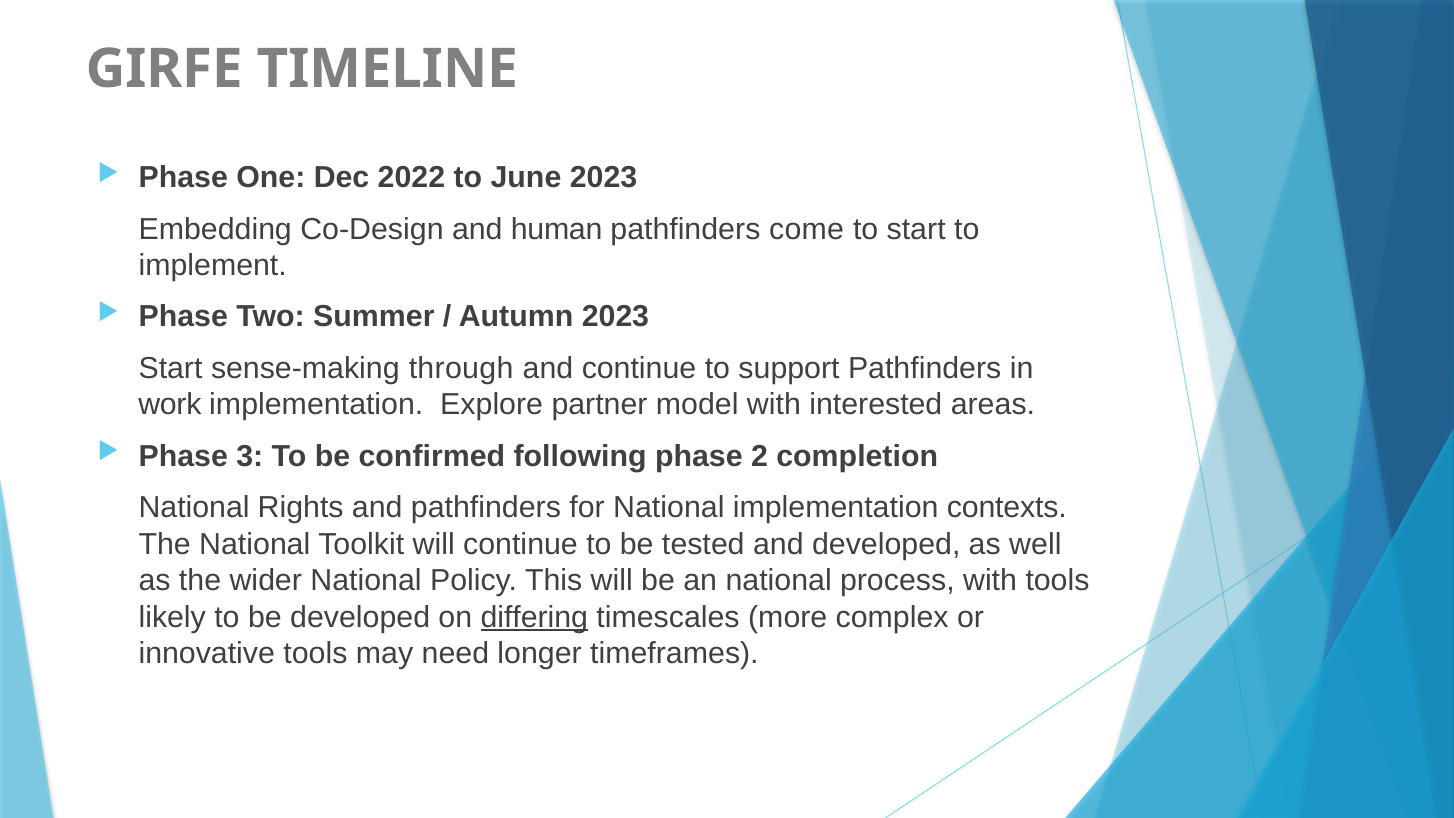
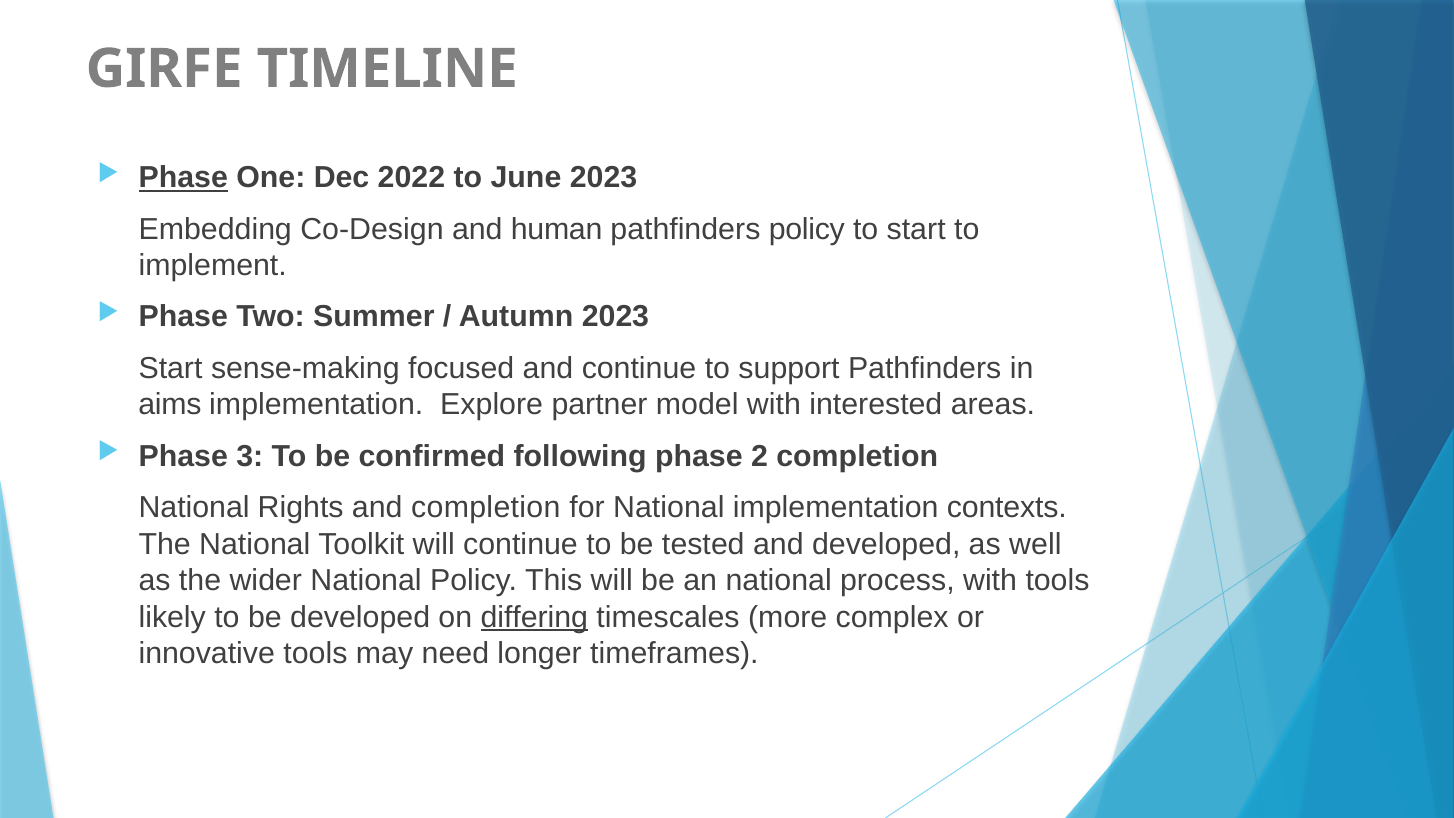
Phase underline: none -> present (183, 178)
pathfinders come: come -> policy (807, 229)
through: through -> focused (461, 368)
work: work -> aims (170, 405)
and pathfinders: pathfinders -> completion (486, 508)
